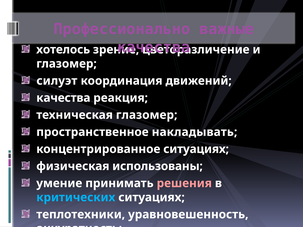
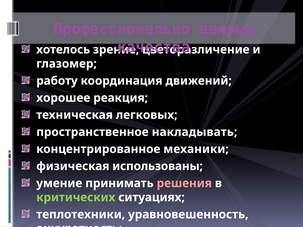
силуэт: силуэт -> работу (57, 81)
качества: качества -> хорошее (63, 98)
техническая глазомер: глазомер -> легковых (147, 115)
концентрированное ситуациях: ситуациях -> механики (196, 149)
критических colour: light blue -> light green (76, 198)
